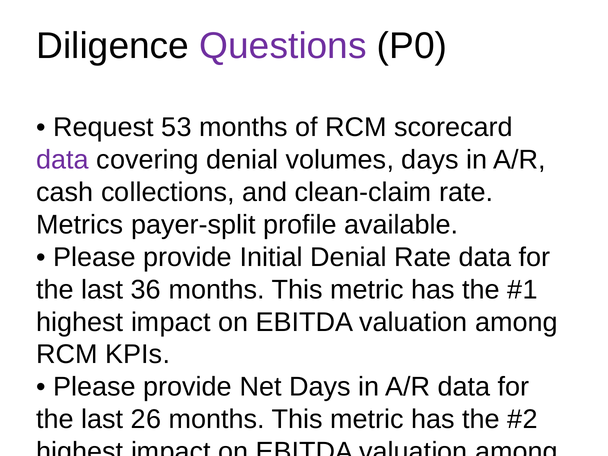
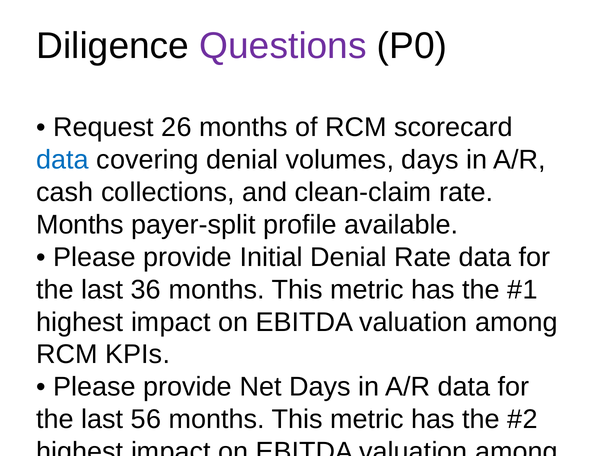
53: 53 -> 26 (177, 127)
data colour: purple -> blue (63, 160)
Metrics: Metrics -> Months (80, 225)
26: 26 -> 56 (146, 419)
